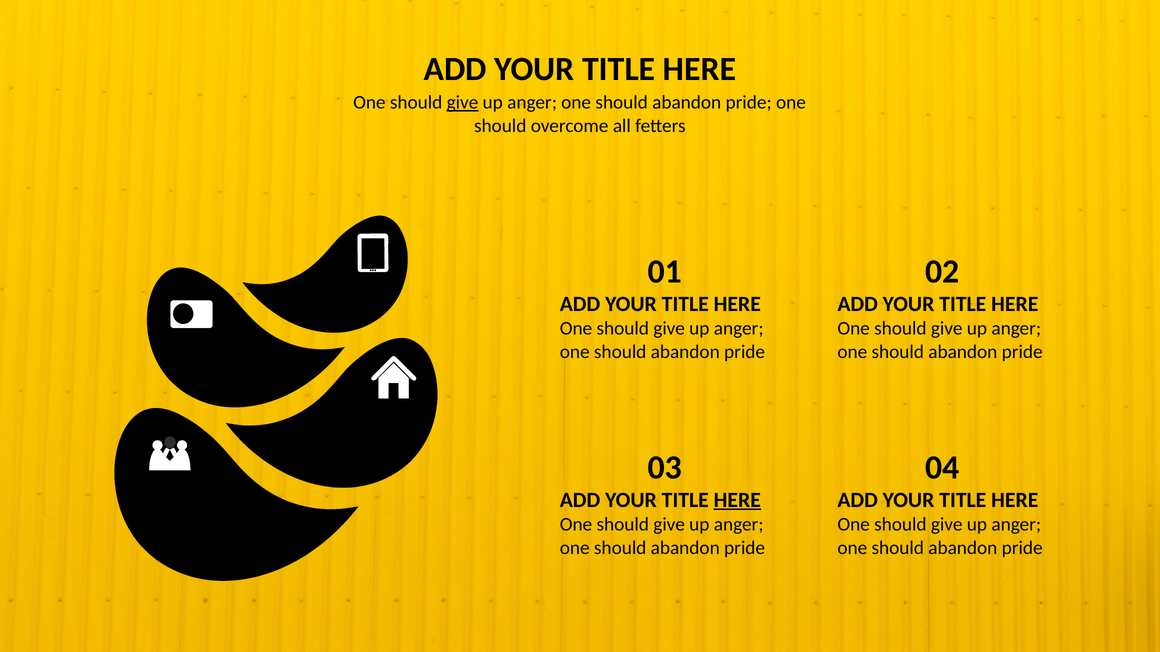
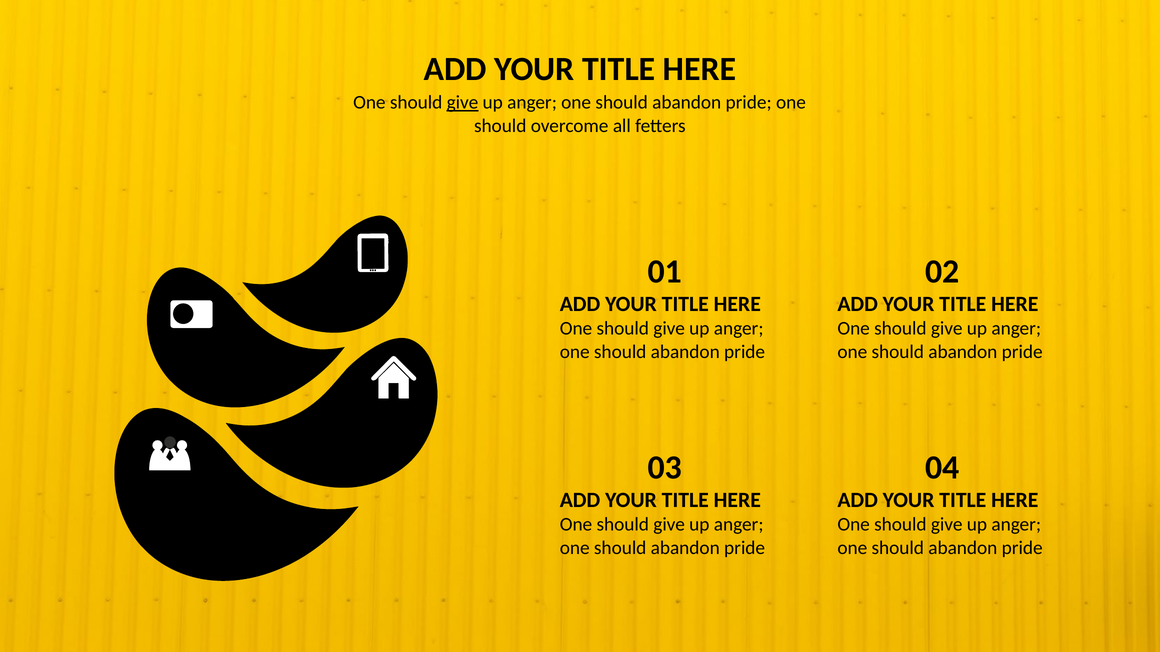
HERE underline: present -> none (737, 500)
